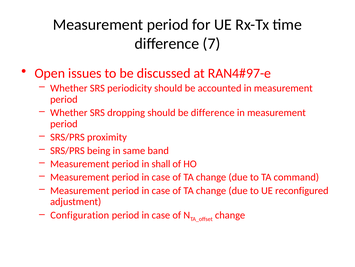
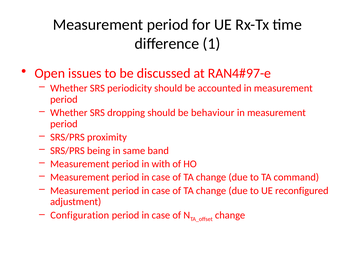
7: 7 -> 1 (212, 43)
be difference: difference -> behaviour (213, 112)
shall: shall -> with (161, 163)
